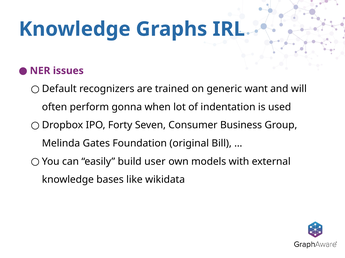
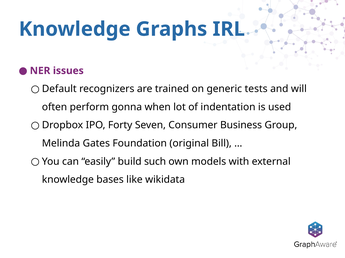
want: want -> tests (256, 89)
user: user -> such (155, 162)
